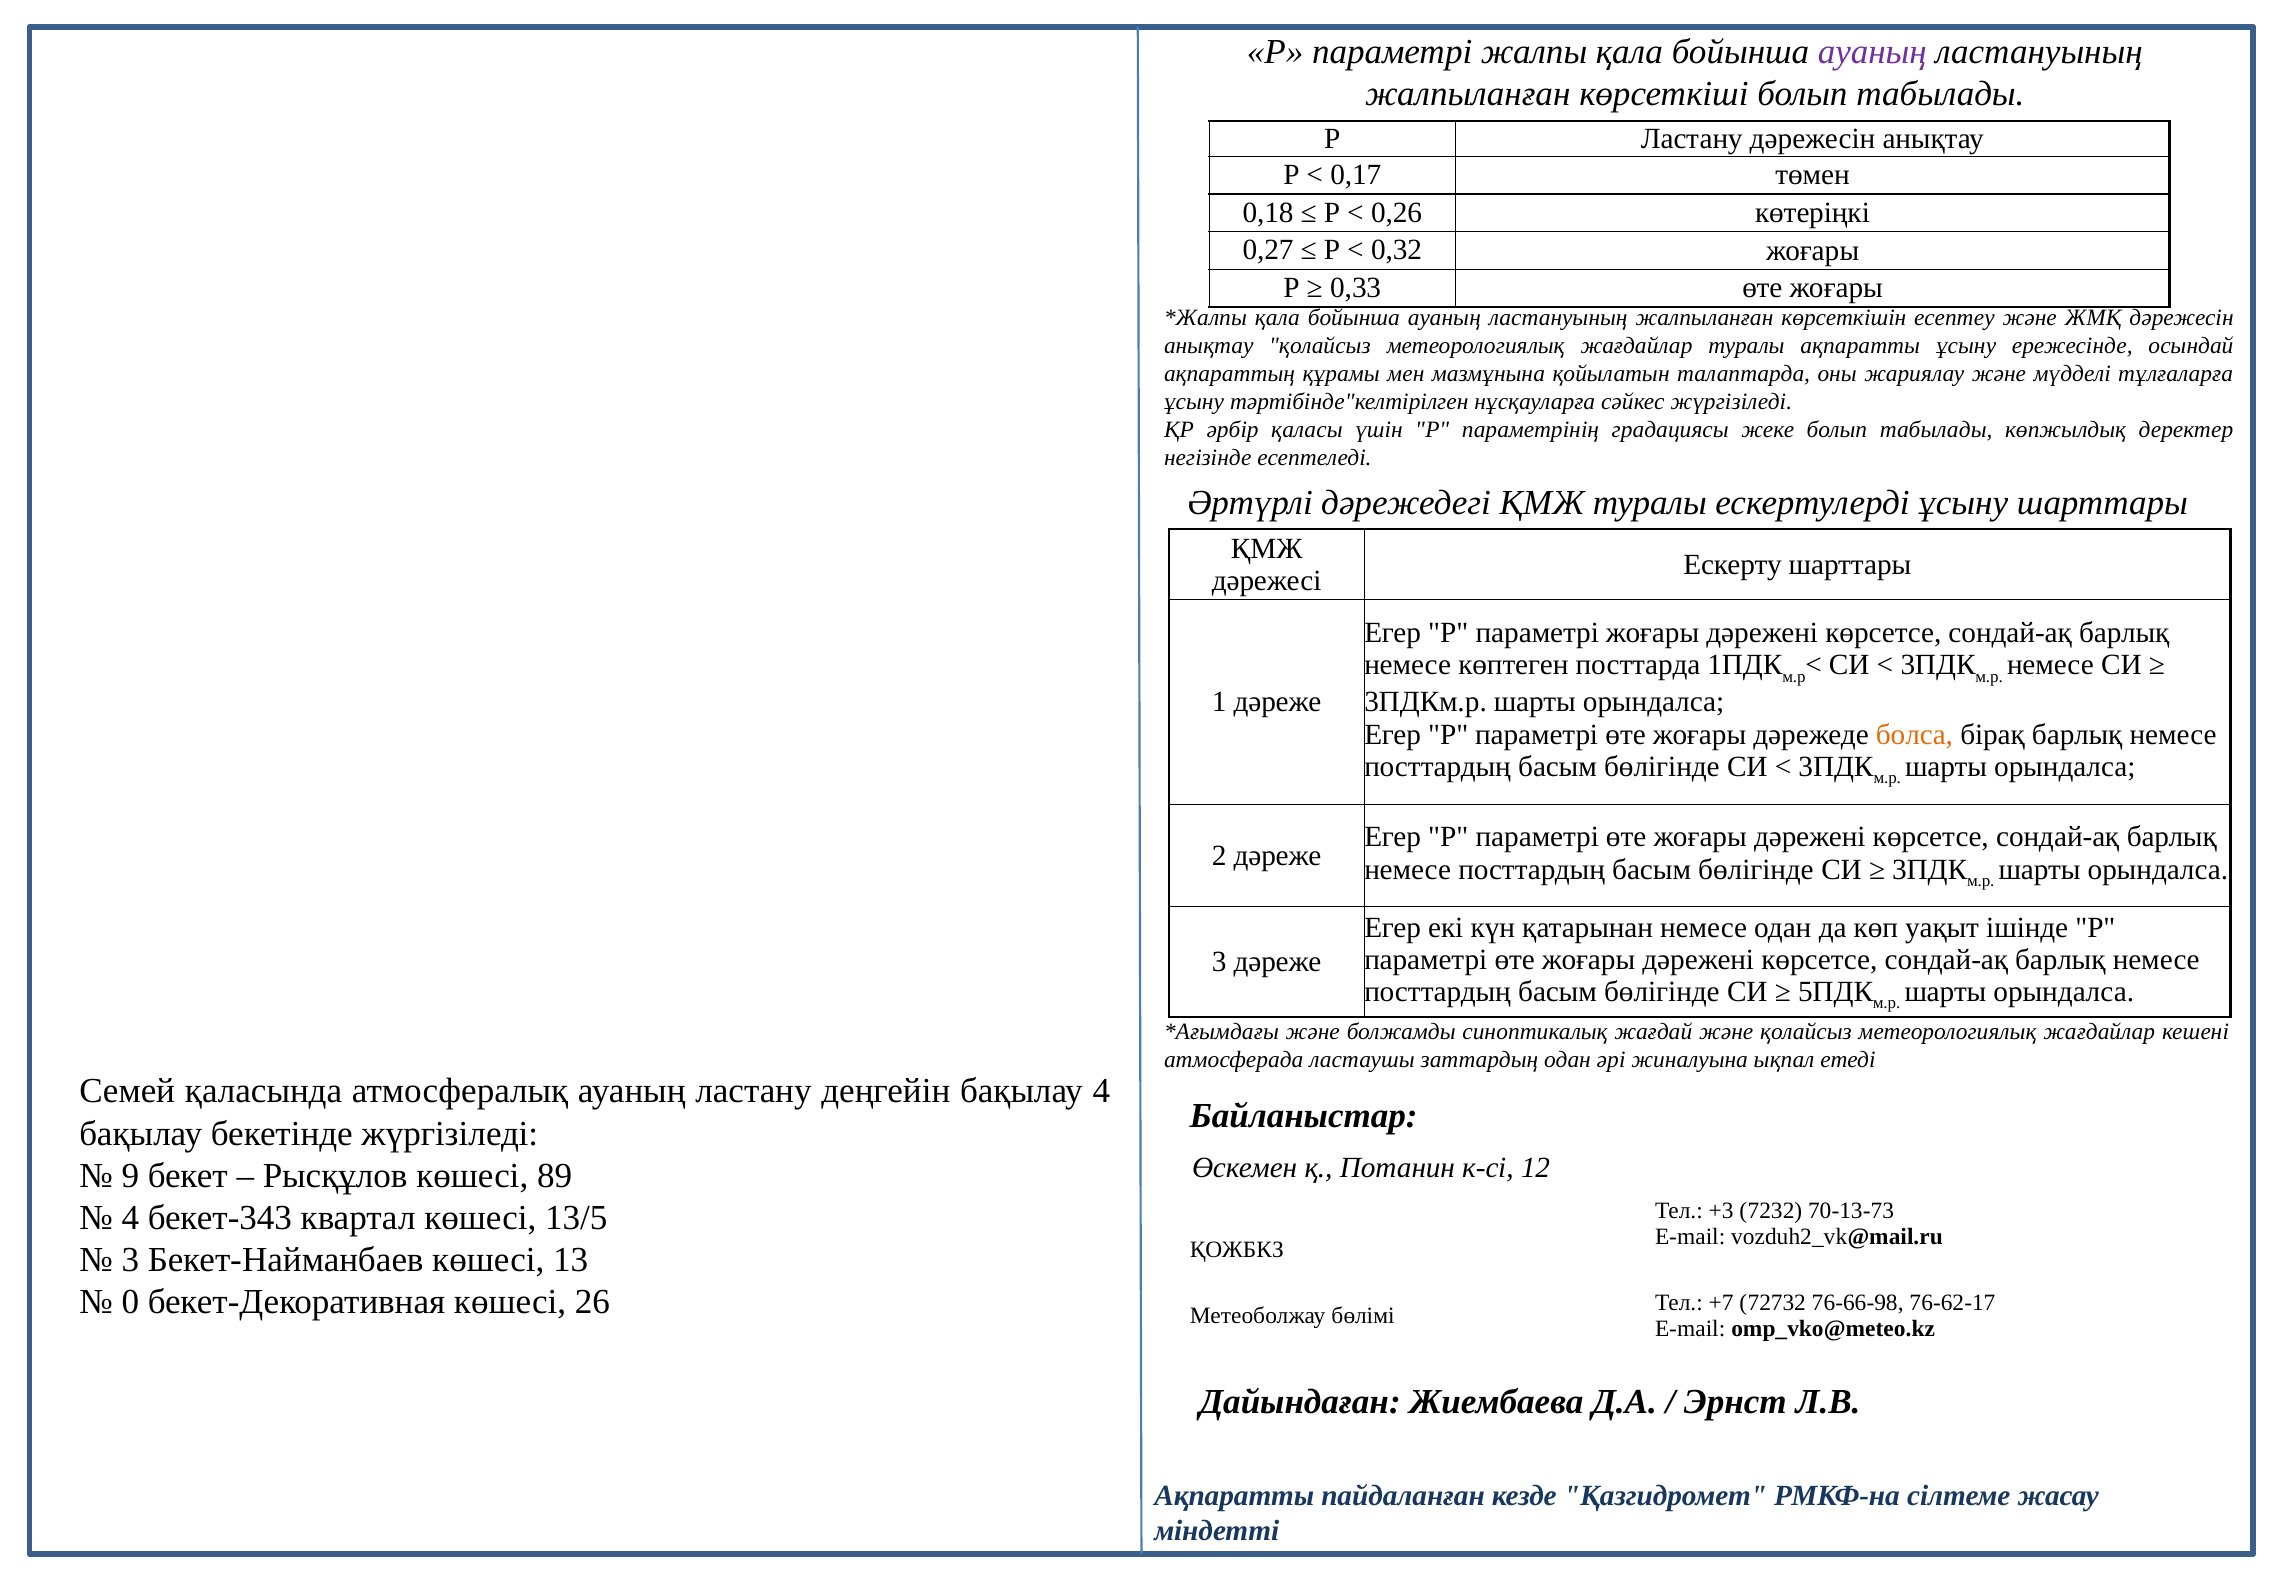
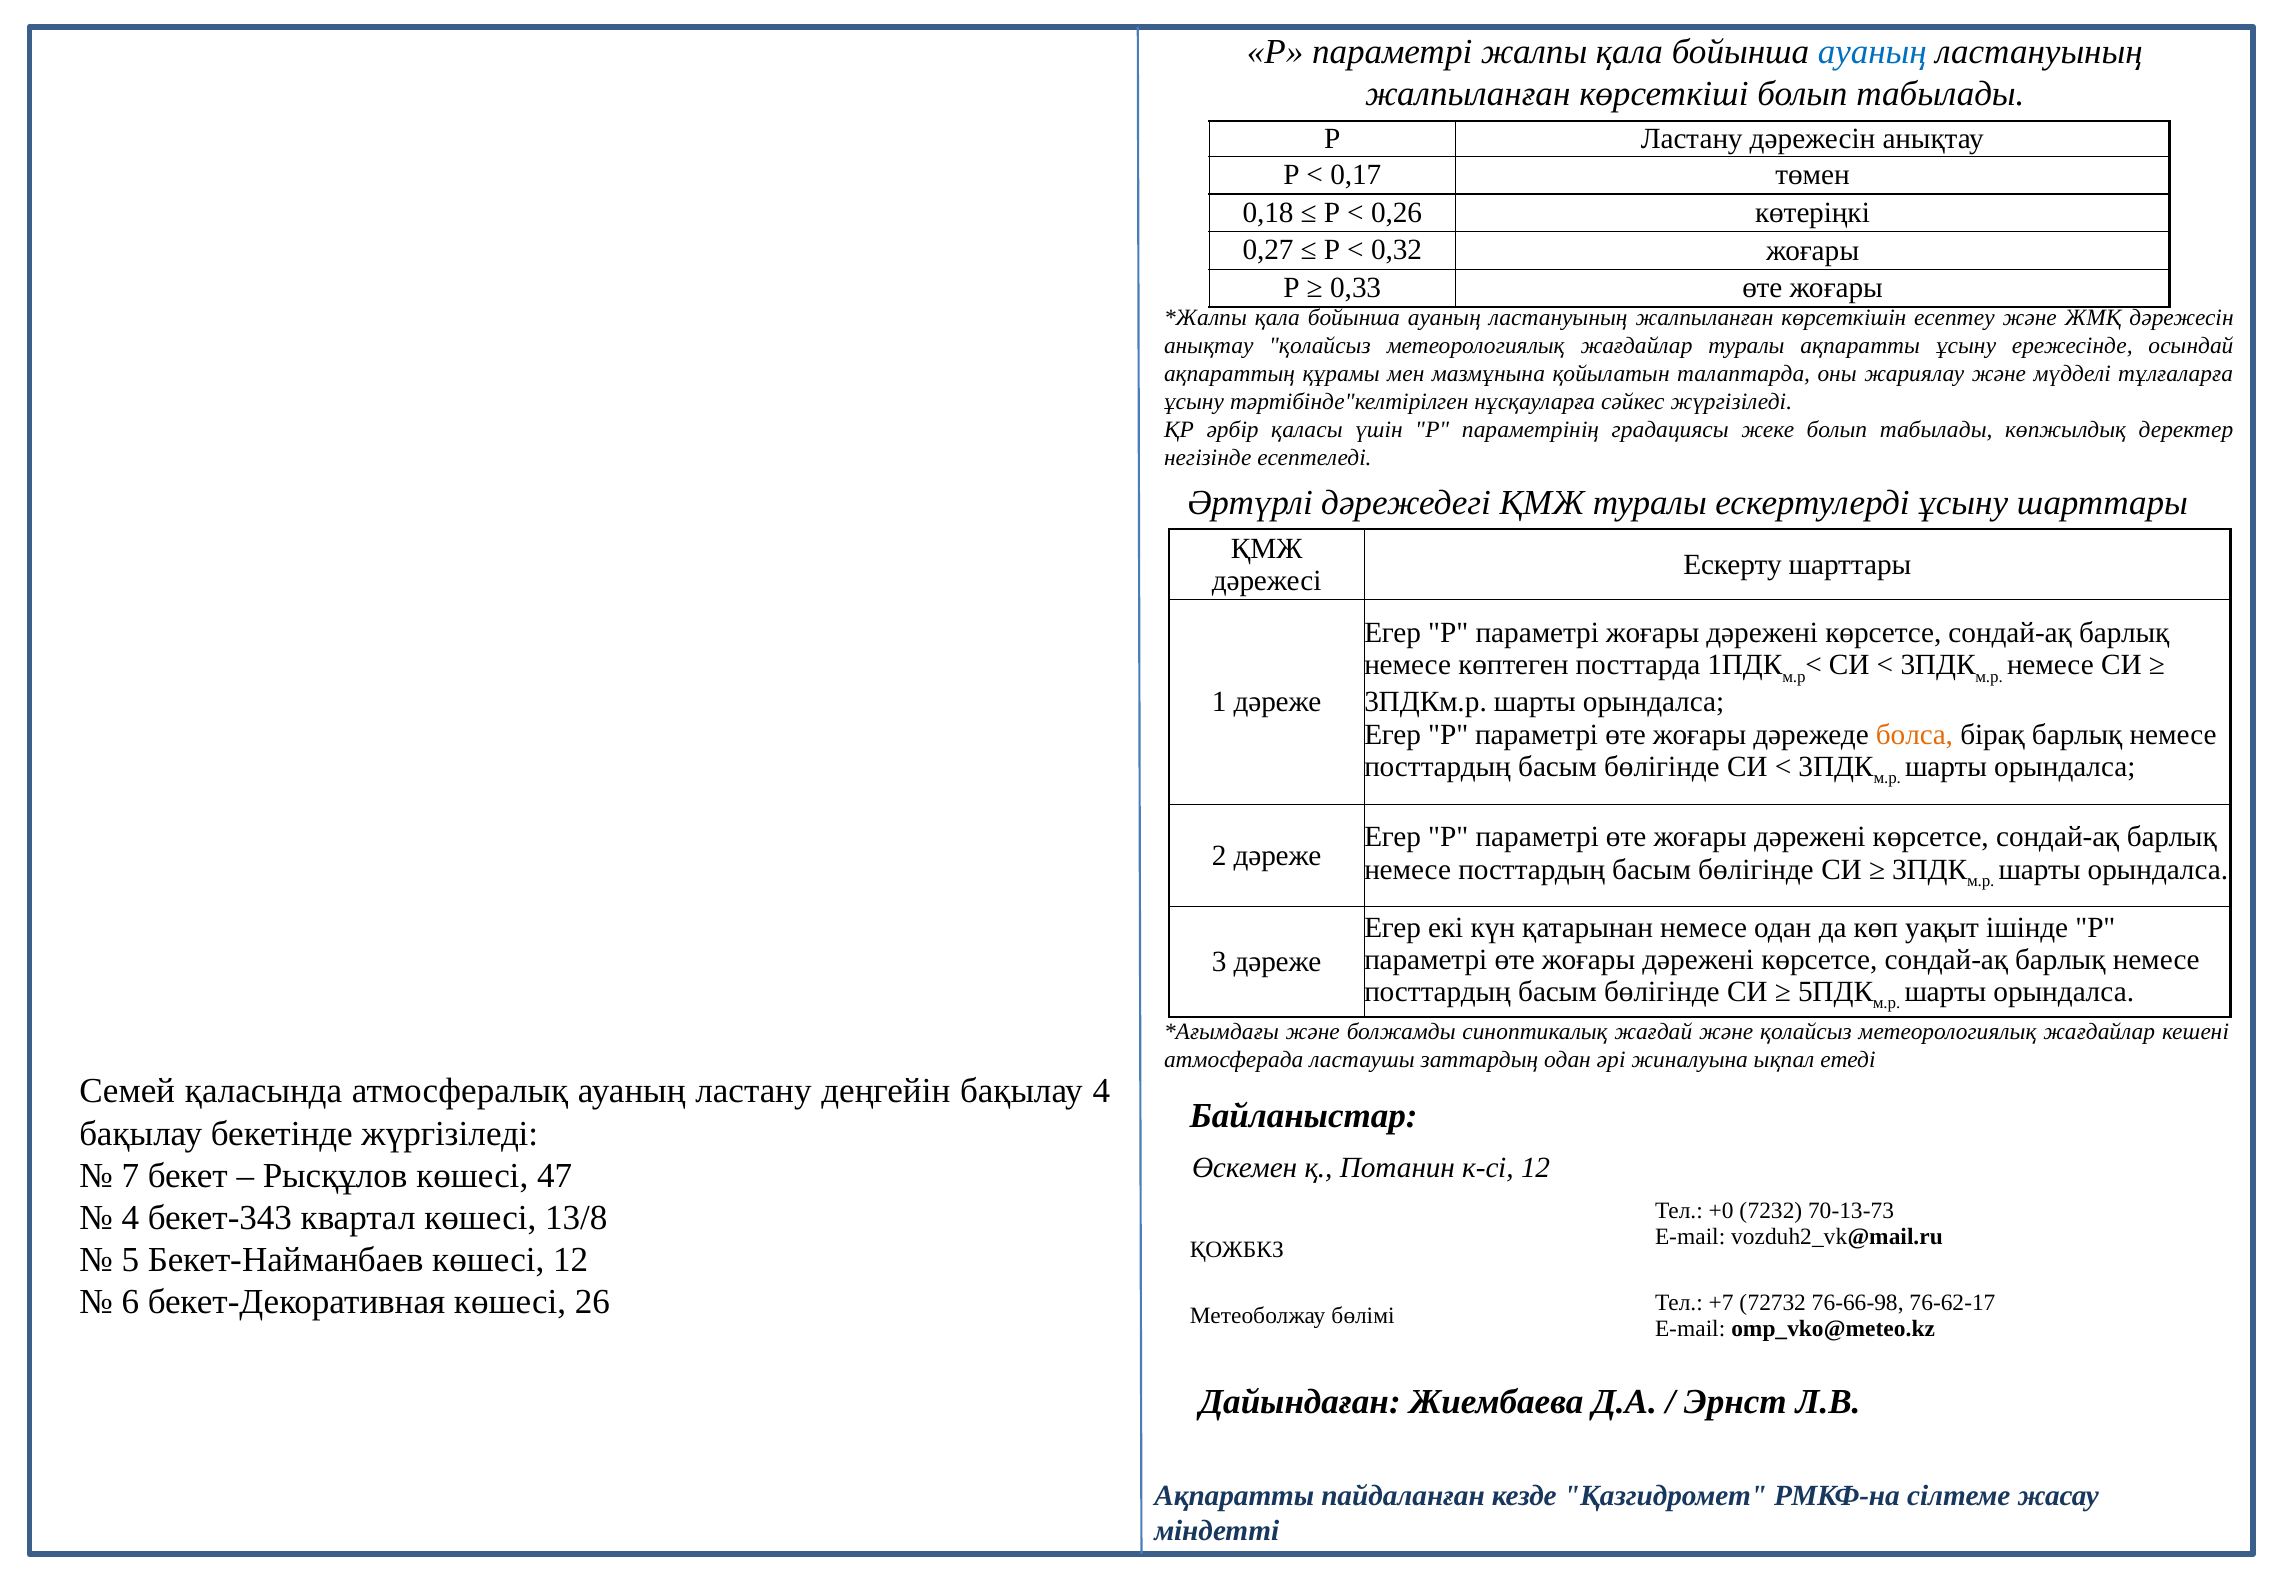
ауаның colour: purple -> blue (1872, 52)
9: 9 -> 7 (130, 1175)
89: 89 -> 47 (555, 1175)
+3: +3 -> +0 (1721, 1211)
13/5: 13/5 -> 13/8 (576, 1217)
3: 3 -> 5 (130, 1260)
көшесі 13: 13 -> 12 (571, 1260)
0: 0 -> 6 (130, 1302)
